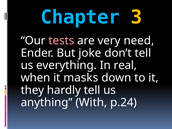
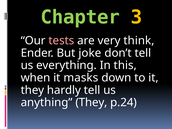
Chapter colour: light blue -> light green (80, 17)
need: need -> think (139, 41)
real: real -> this (125, 65)
anything With: With -> They (91, 102)
